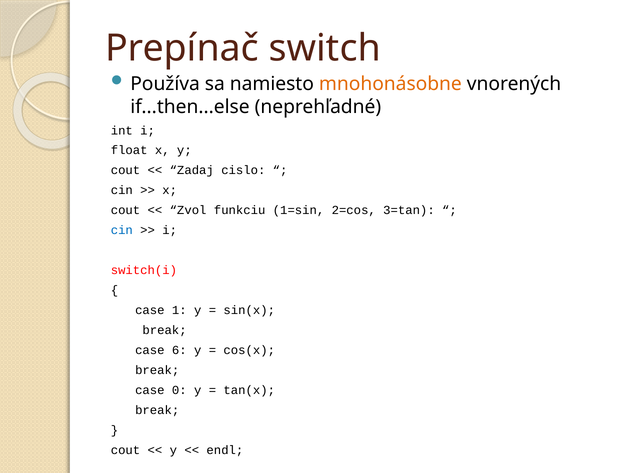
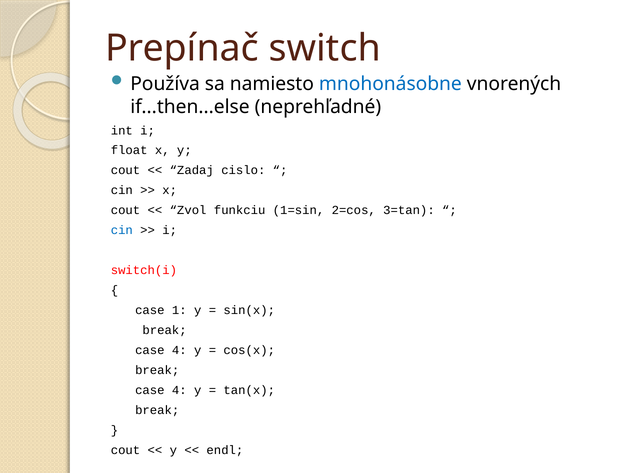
mnohonásobne colour: orange -> blue (390, 84)
6: 6 -> 4 (179, 350)
0: 0 -> 4 (179, 390)
